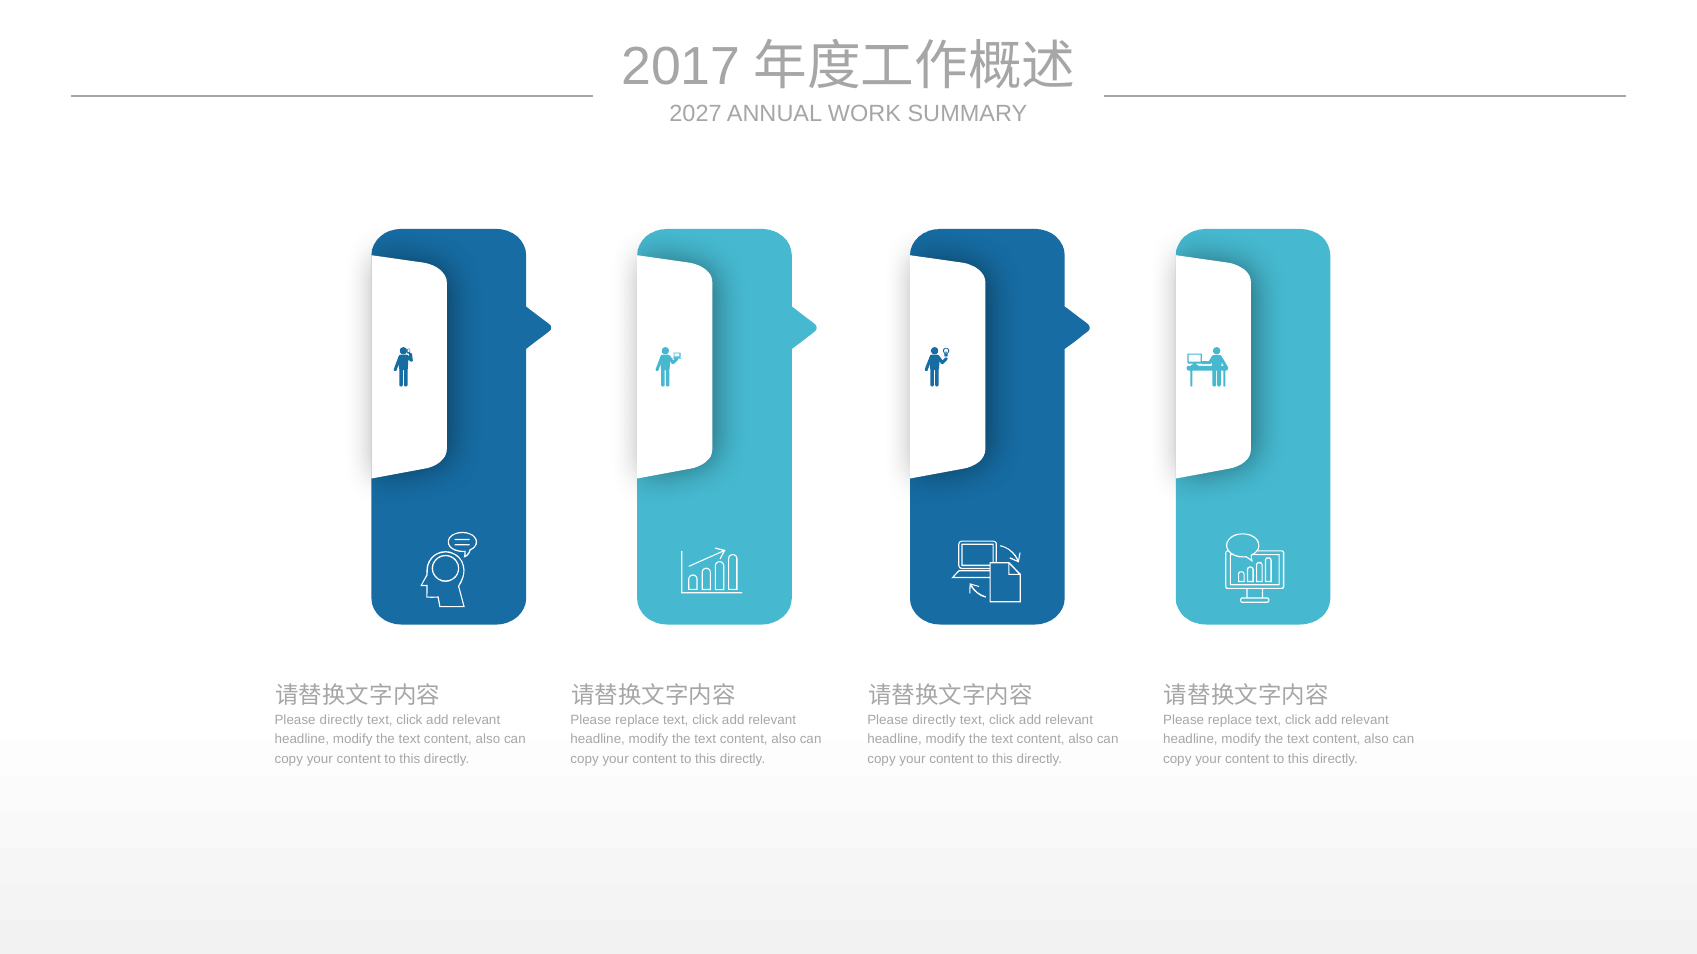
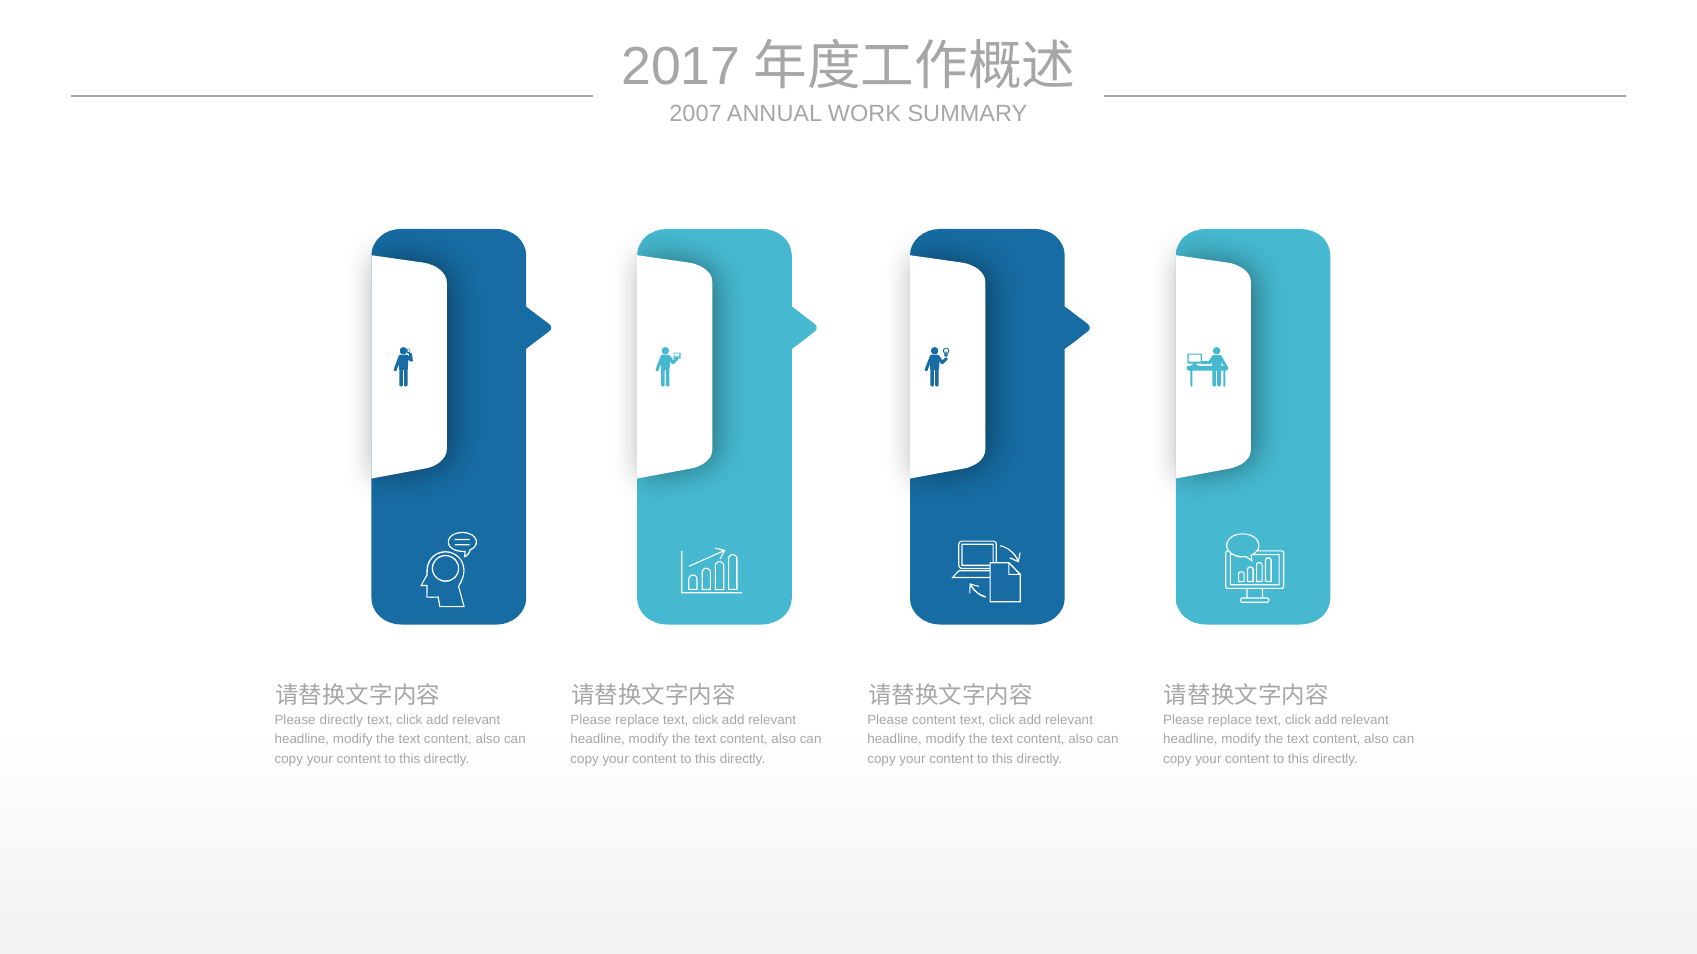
2027: 2027 -> 2007 (696, 114)
directly: directly -> content (934, 721)
